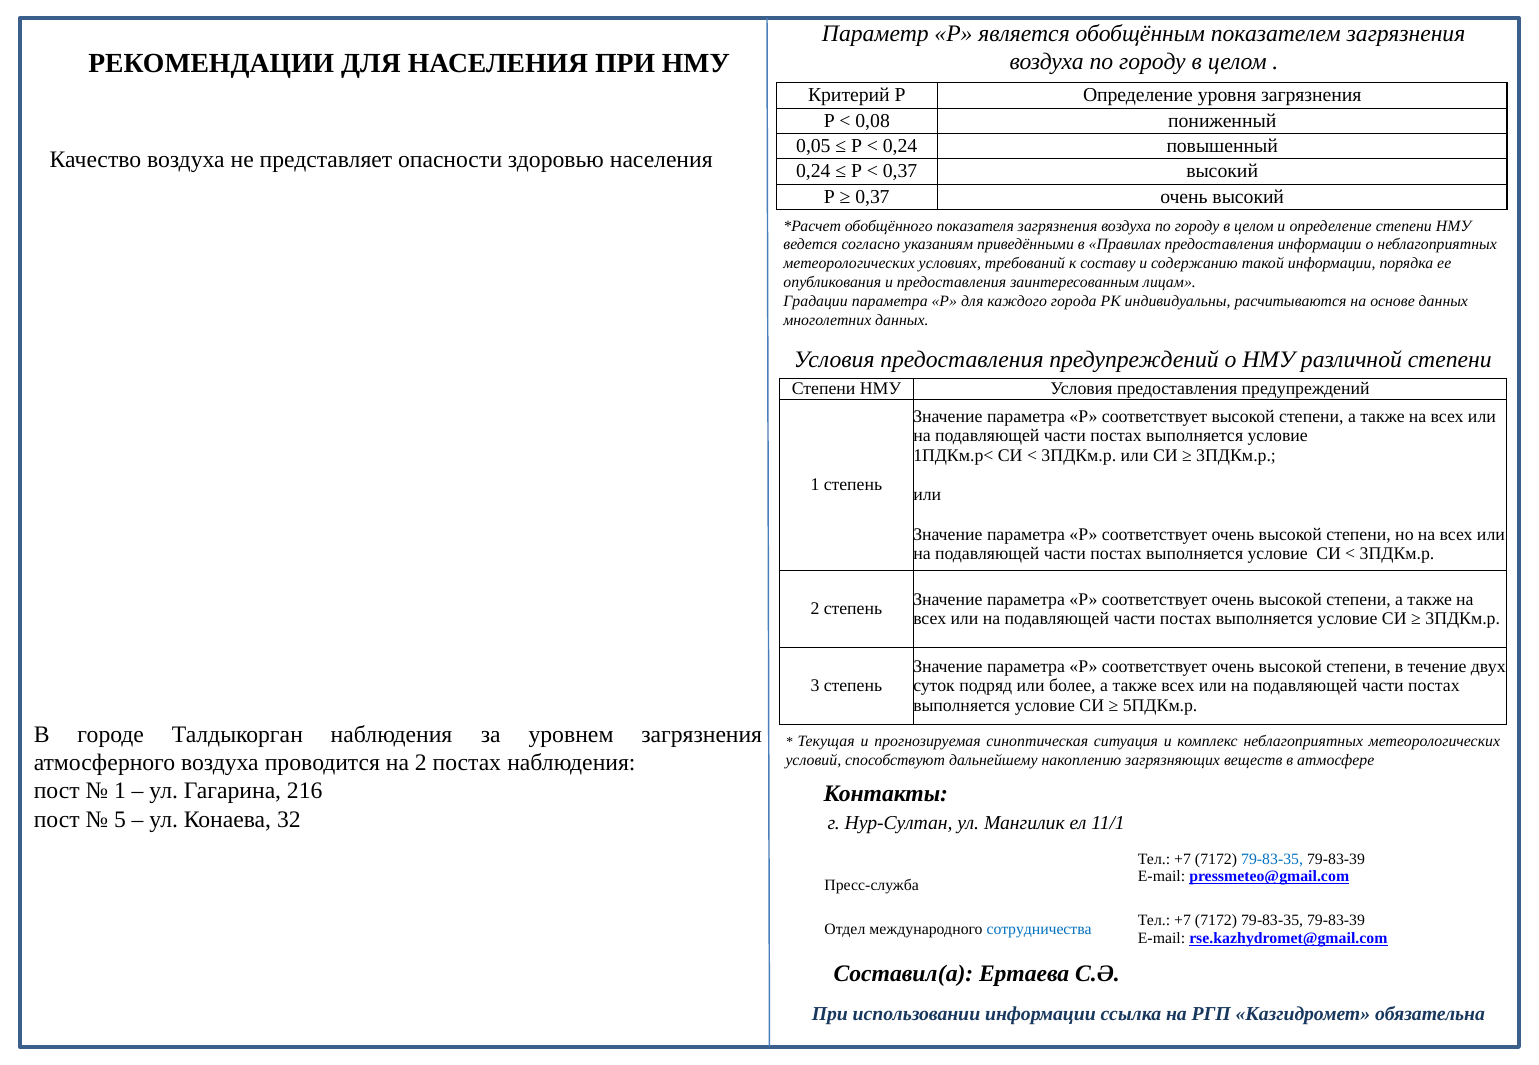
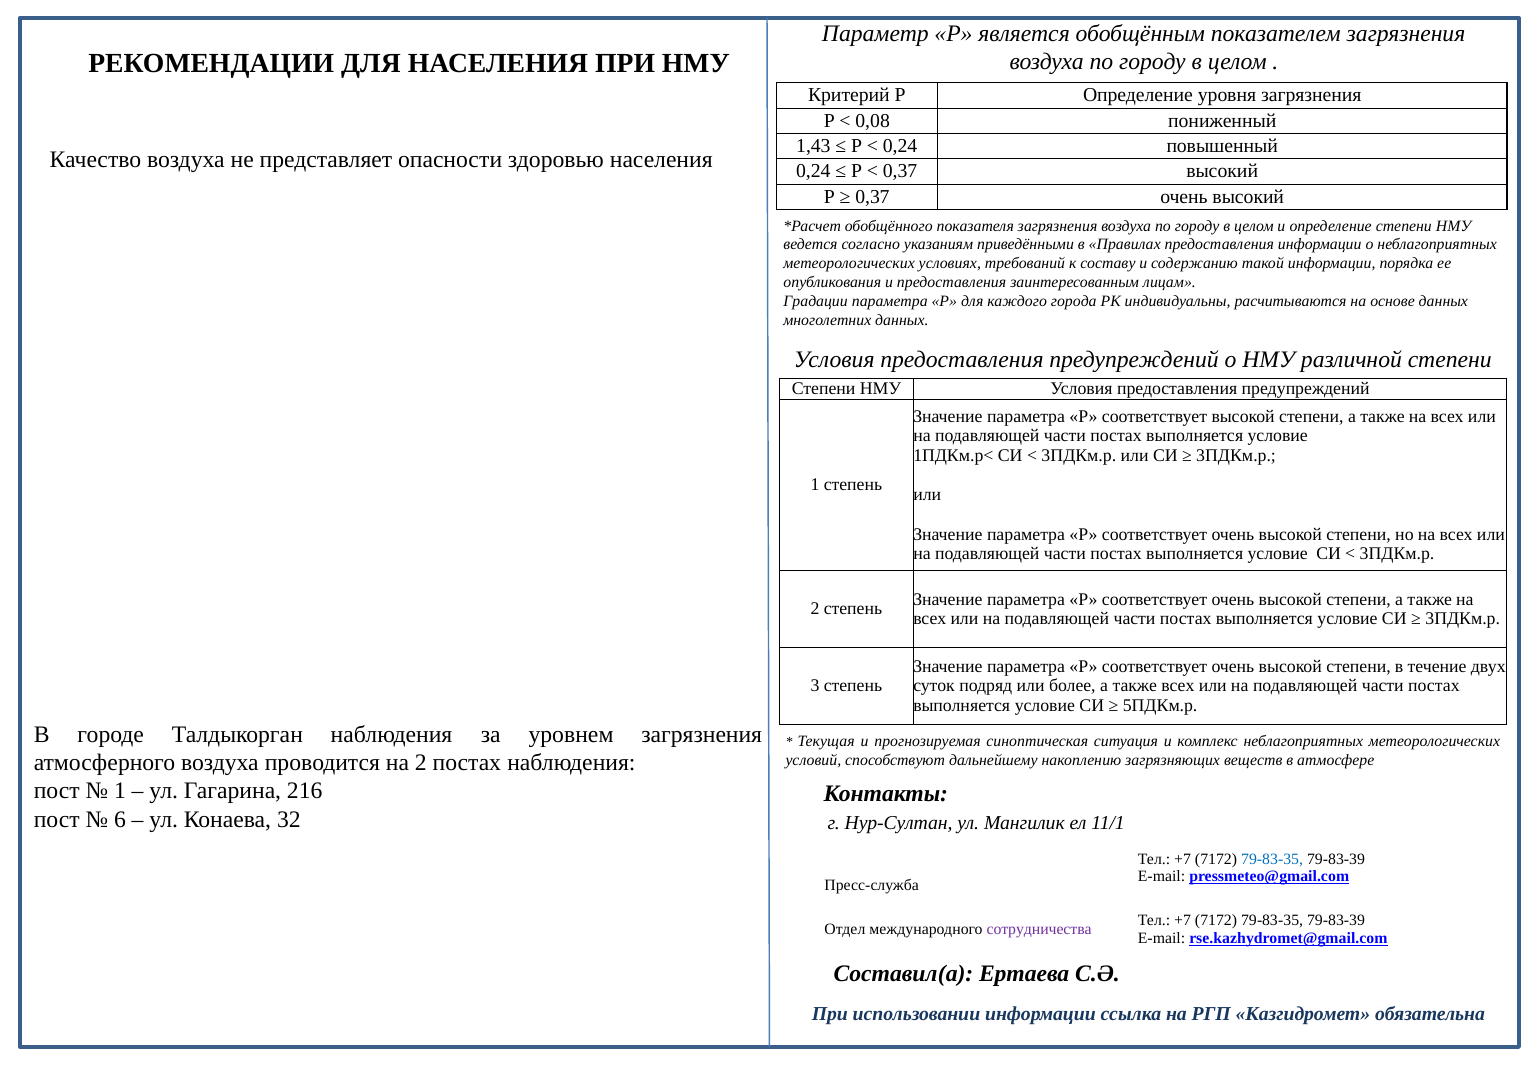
0,05: 0,05 -> 1,43 (813, 146)
5: 5 -> 6 (120, 820)
сотрудничества colour: blue -> purple (1039, 930)
